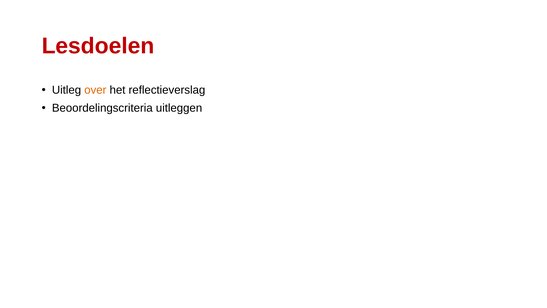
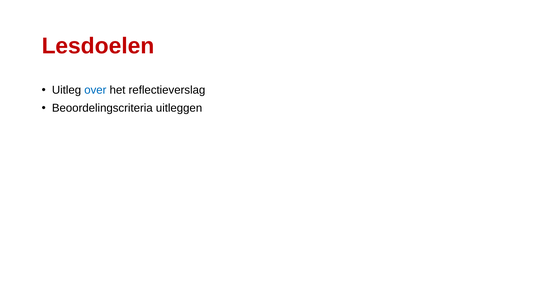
over colour: orange -> blue (95, 90)
